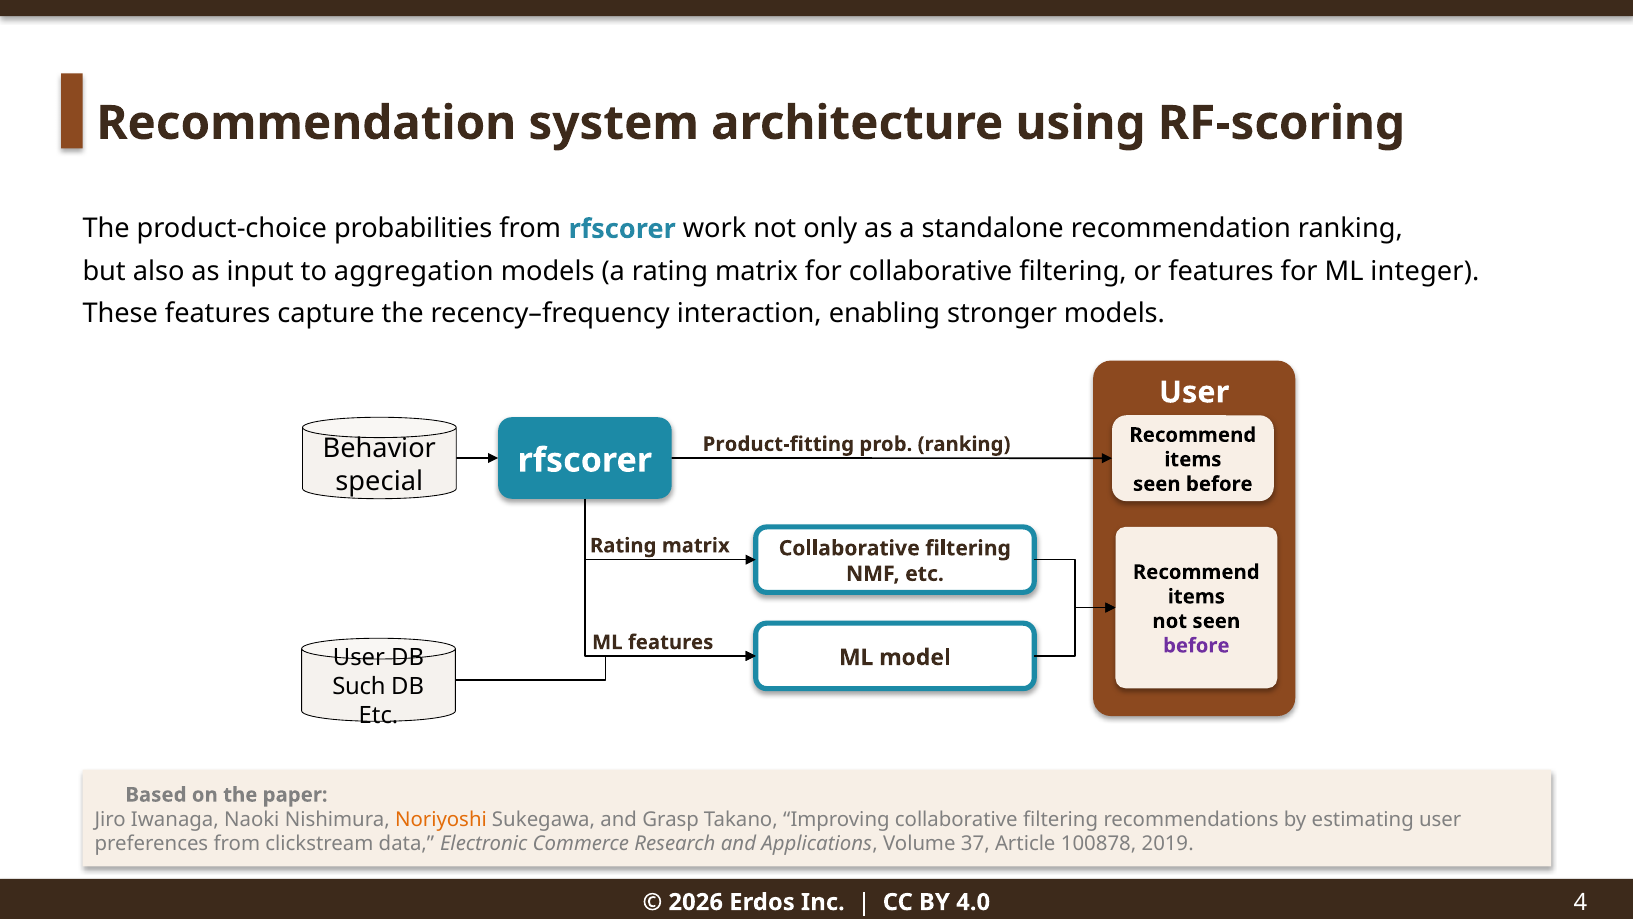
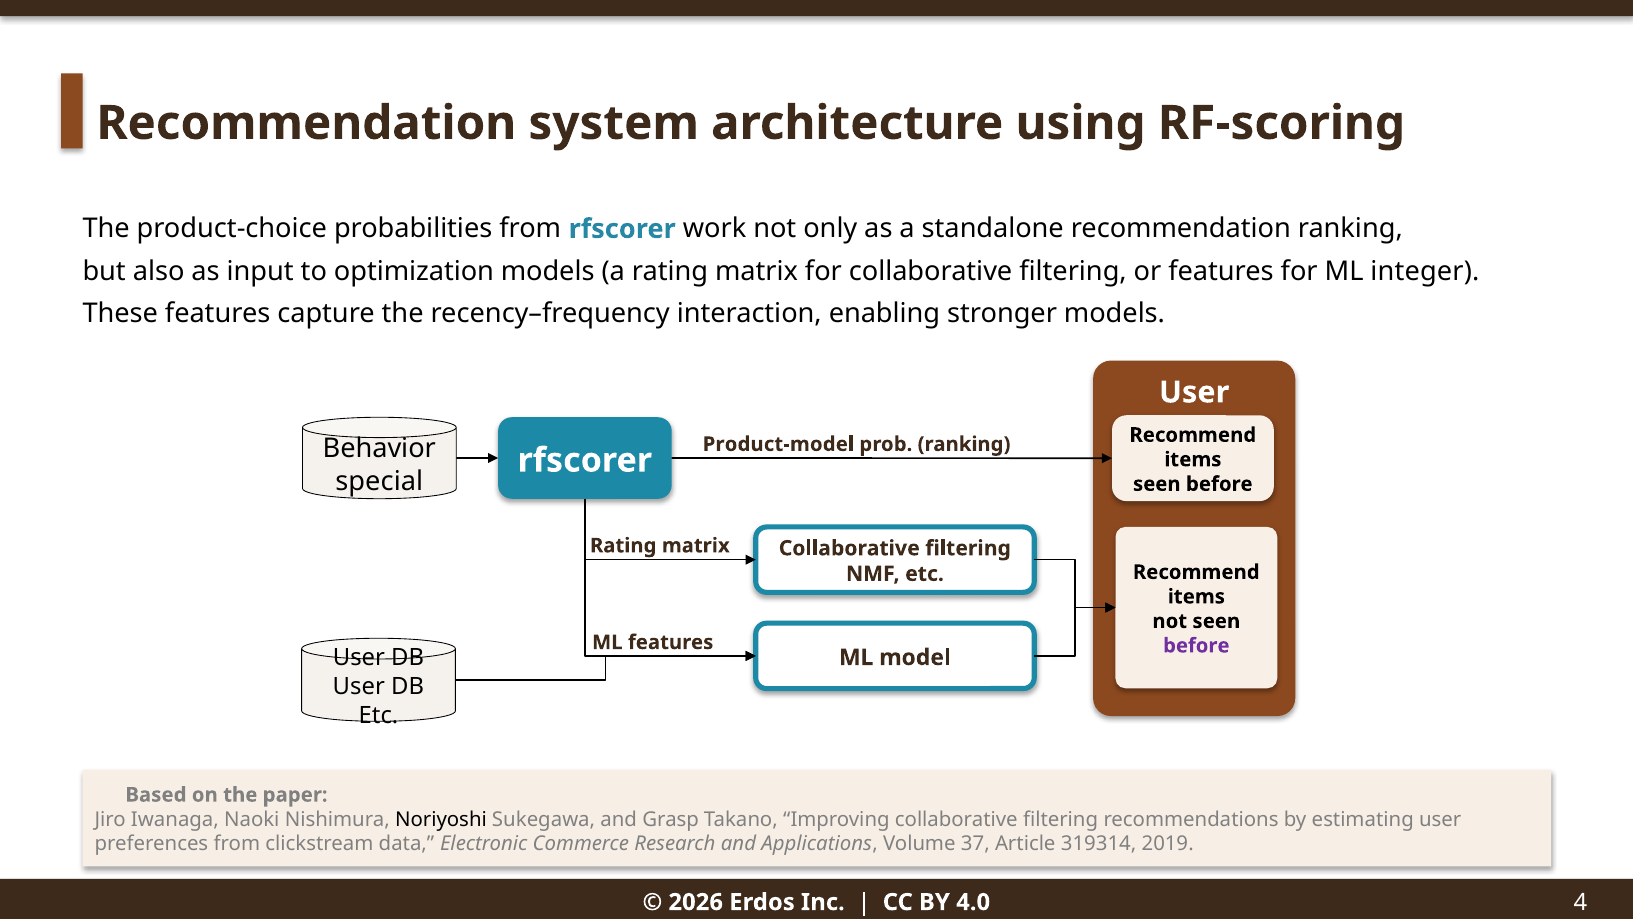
aggregation: aggregation -> optimization (414, 271)
Product-fitting: Product-fitting -> Product-model (778, 444)
Such: Such -> User (359, 686)
Noriyoshi colour: orange -> black (441, 819)
100878: 100878 -> 319314 (1099, 843)
